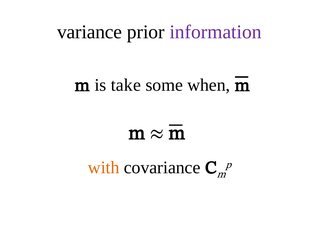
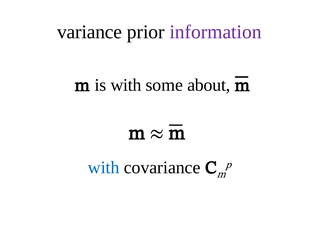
is take: take -> with (126, 85)
when: when -> about (209, 85)
with colour: orange -> blue (104, 168)
